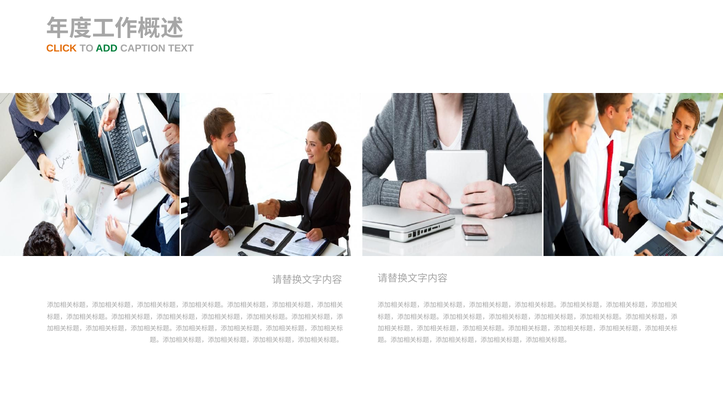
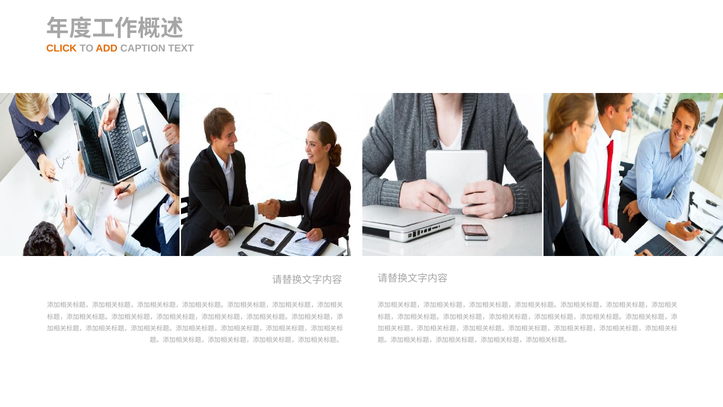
ADD colour: green -> orange (107, 49)
